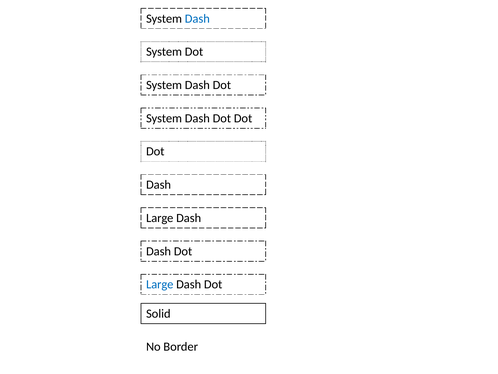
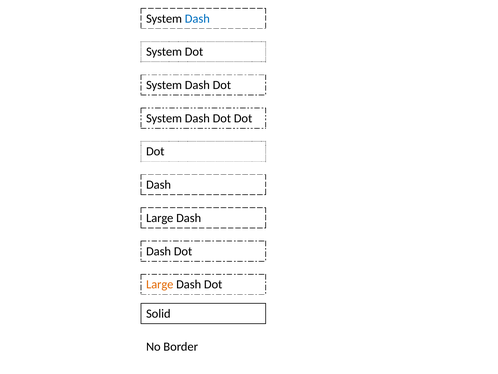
Large colour: blue -> orange (160, 284)
